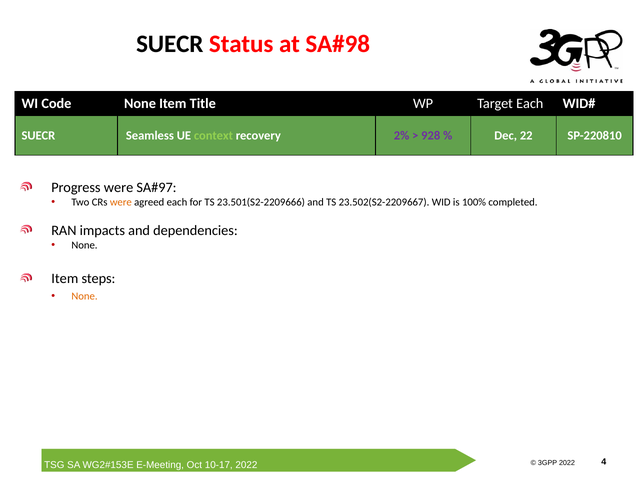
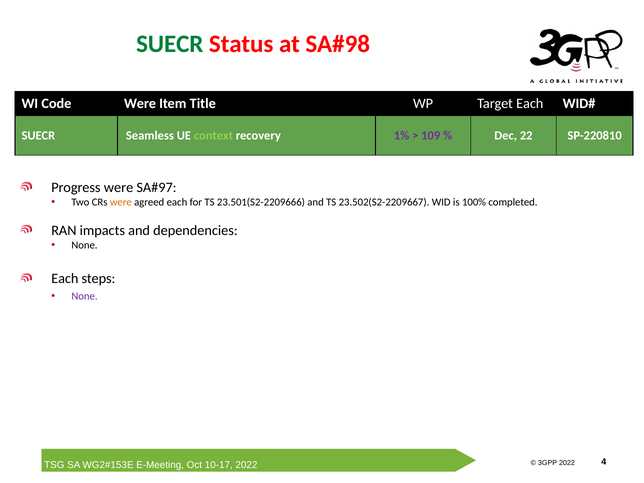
SUECR colour: black -> green (170, 44)
Code None: None -> Were (140, 104)
2%: 2% -> 1% (402, 135)
928: 928 -> 109 (431, 135)
Item: Item -> Each (65, 279)
None colour: orange -> purple (84, 296)
